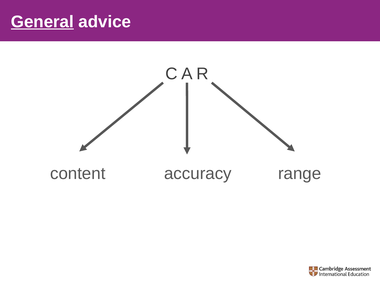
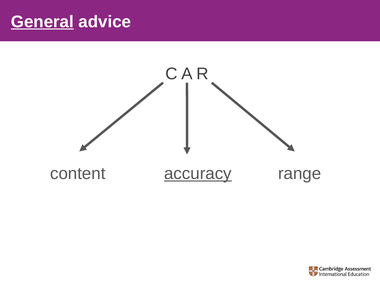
accuracy underline: none -> present (198, 174)
